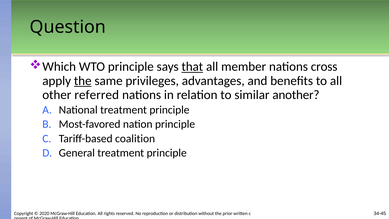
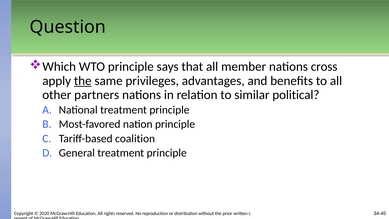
that underline: present -> none (192, 67)
referred: referred -> partners (97, 95)
another: another -> political (296, 95)
